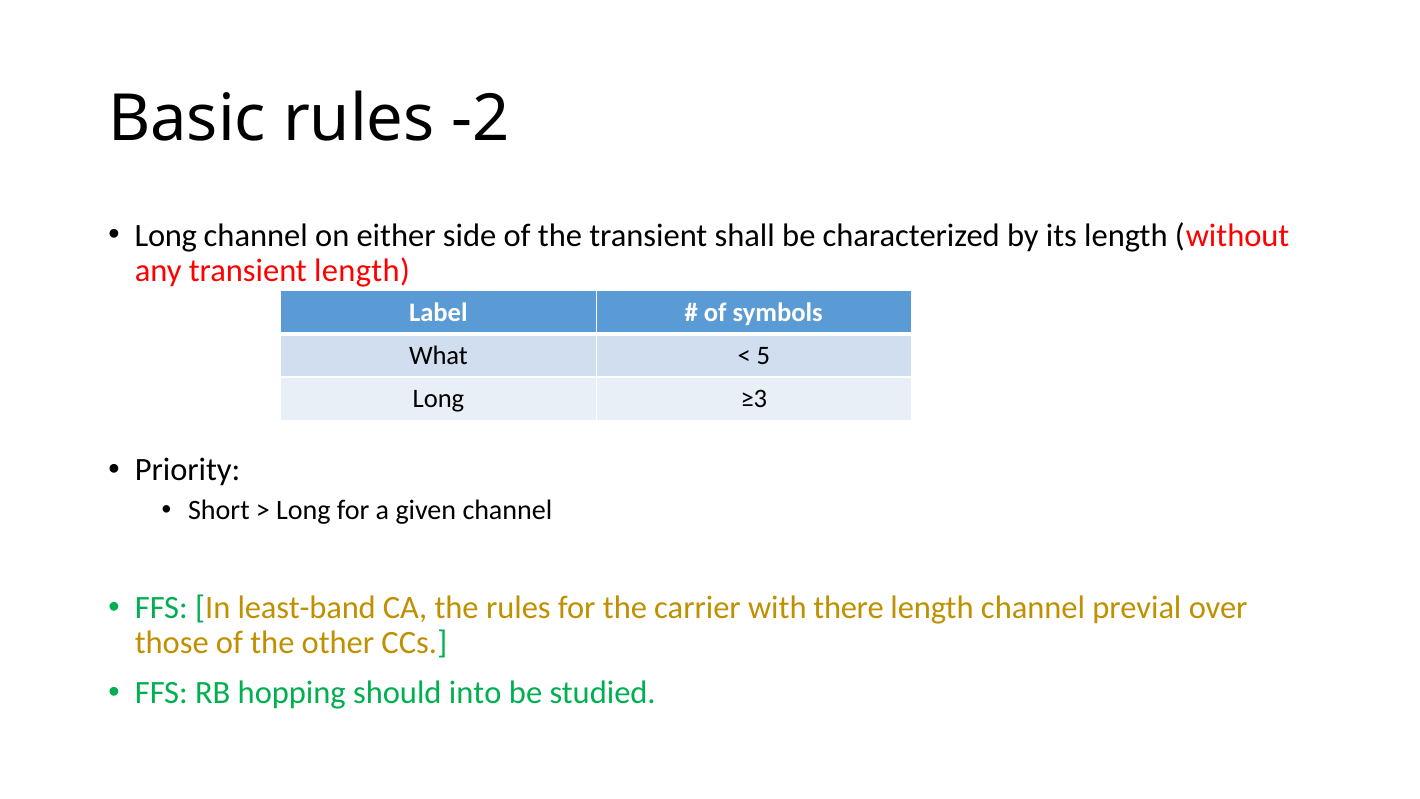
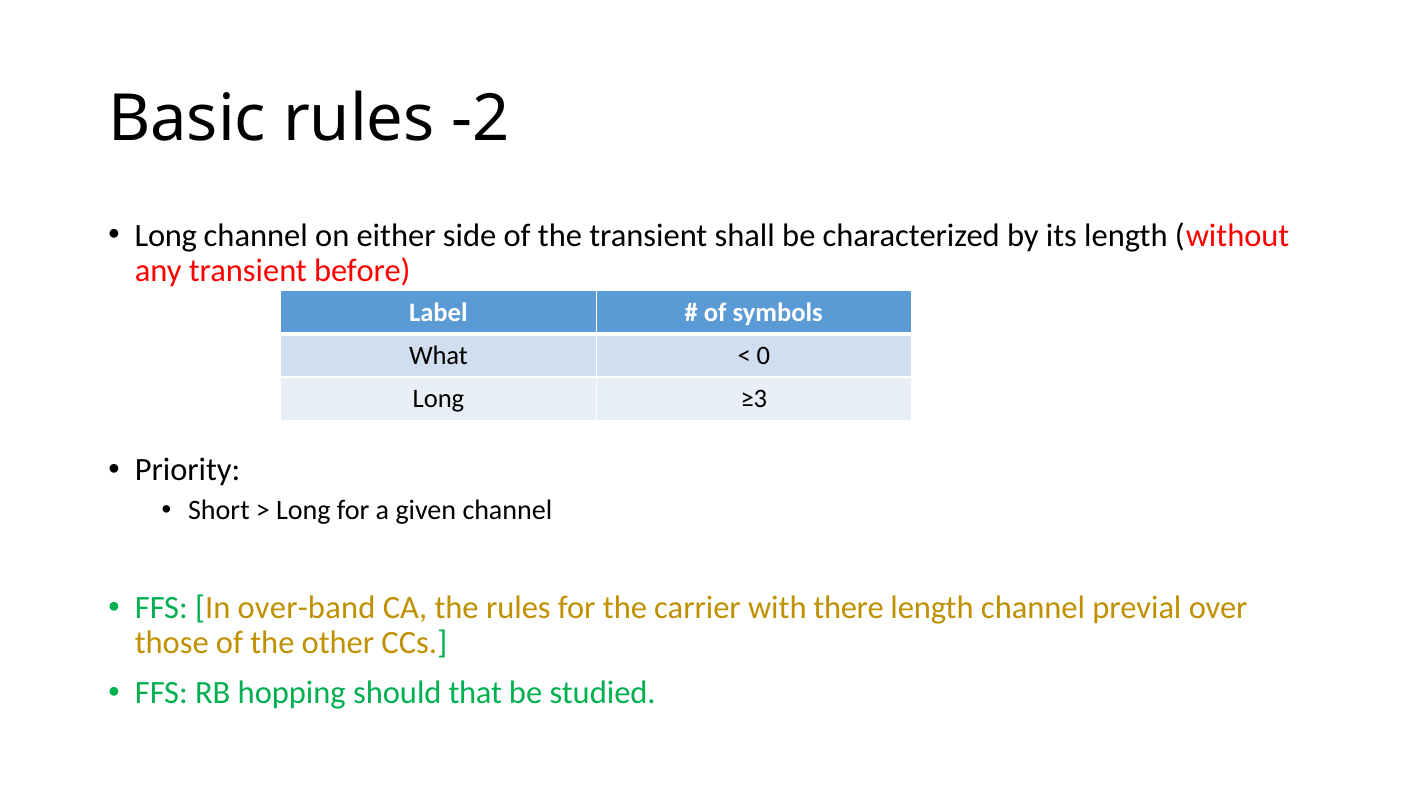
transient length: length -> before (362, 270)
5: 5 -> 0 (763, 356)
least-band: least-band -> over-band (307, 608)
into: into -> that (475, 693)
